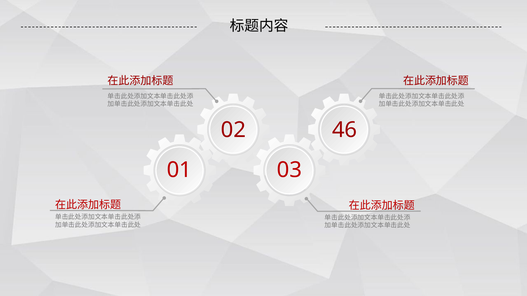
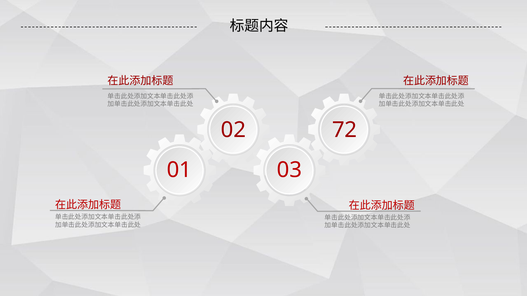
46: 46 -> 72 (345, 130)
